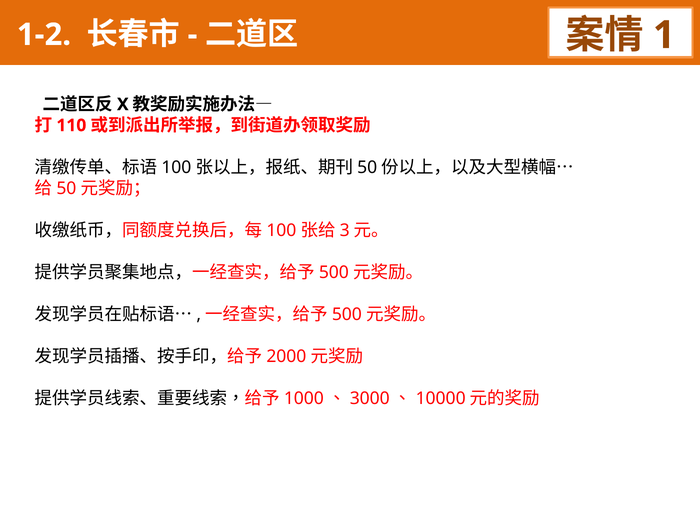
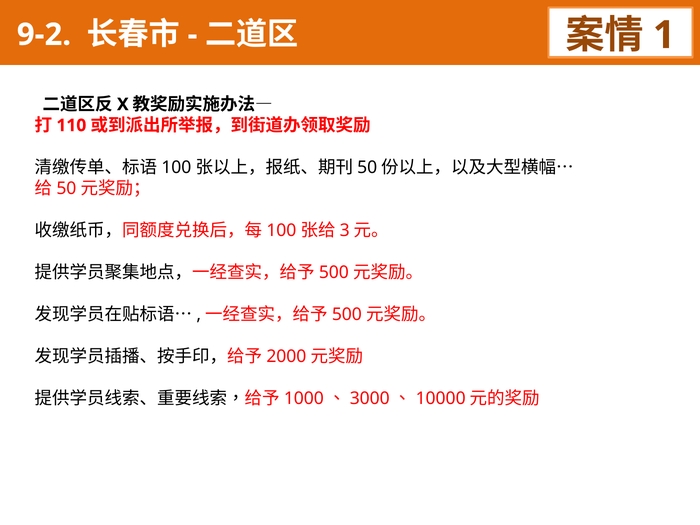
1-2: 1-2 -> 9-2 (44, 35)
